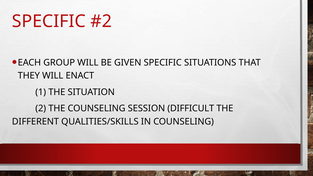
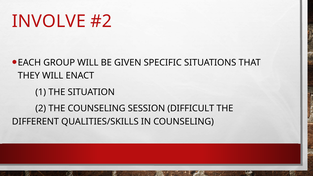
SPECIFIC: SPECIFIC -> INVOLVE (49, 21)
